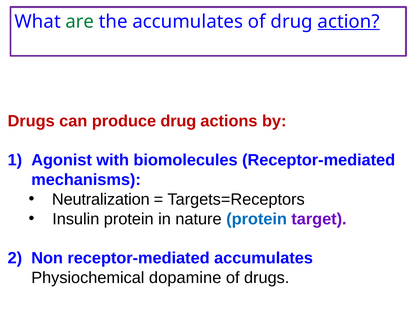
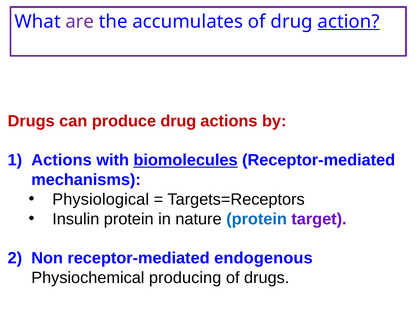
are colour: green -> purple (80, 22)
Agonist: Agonist -> Actions (62, 160)
biomolecules underline: none -> present (186, 160)
Neutralization: Neutralization -> Physiological (101, 199)
receptor-mediated accumulates: accumulates -> endogenous (263, 258)
dopamine: dopamine -> producing (185, 278)
